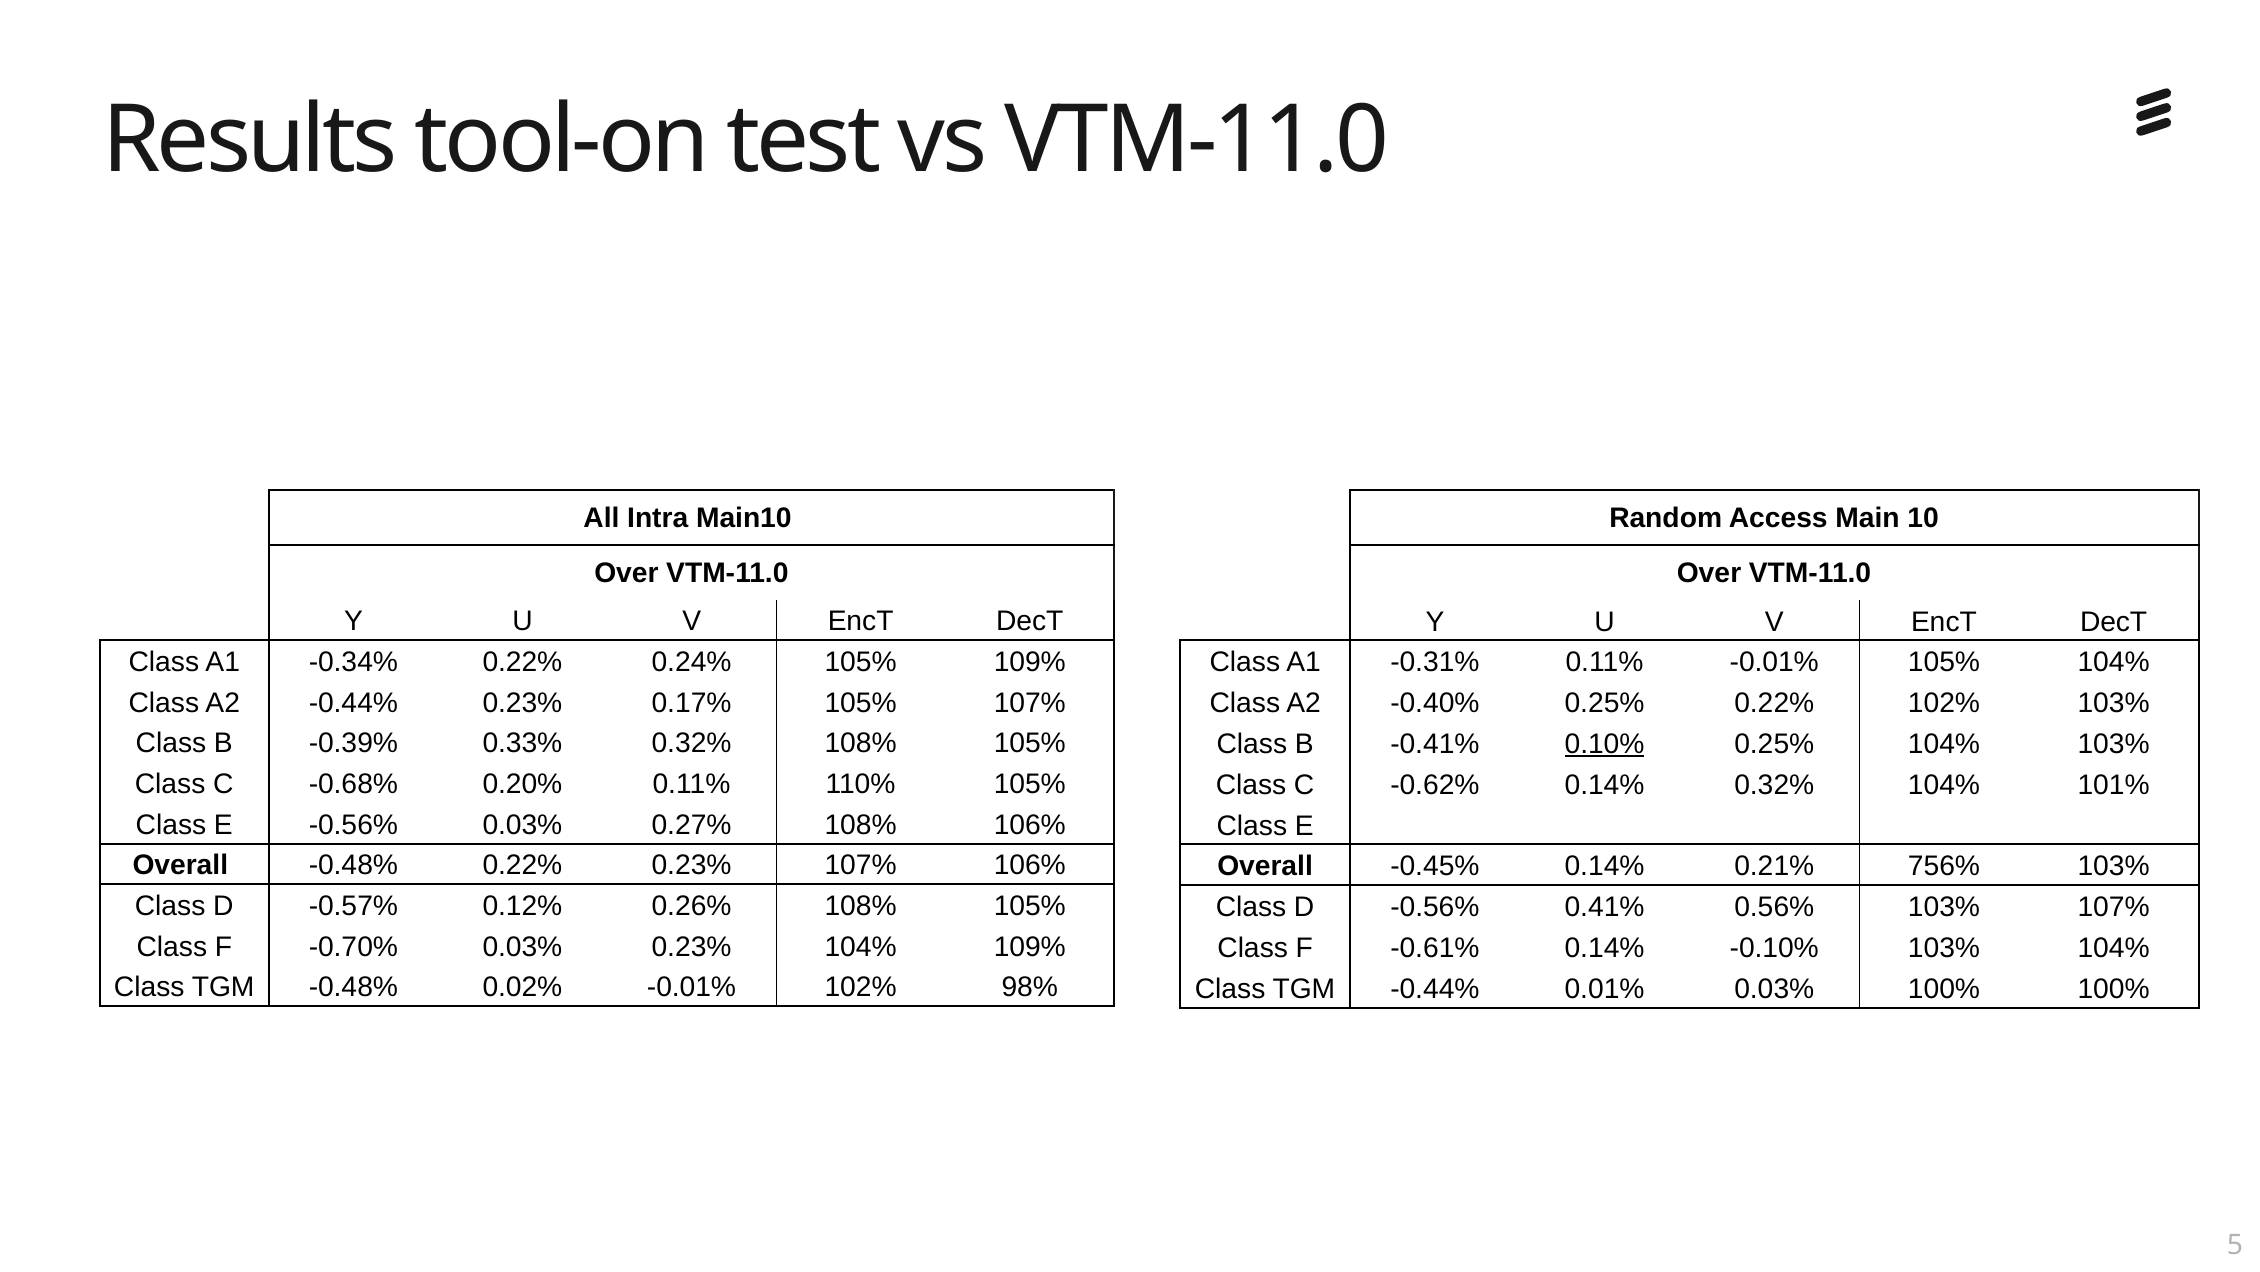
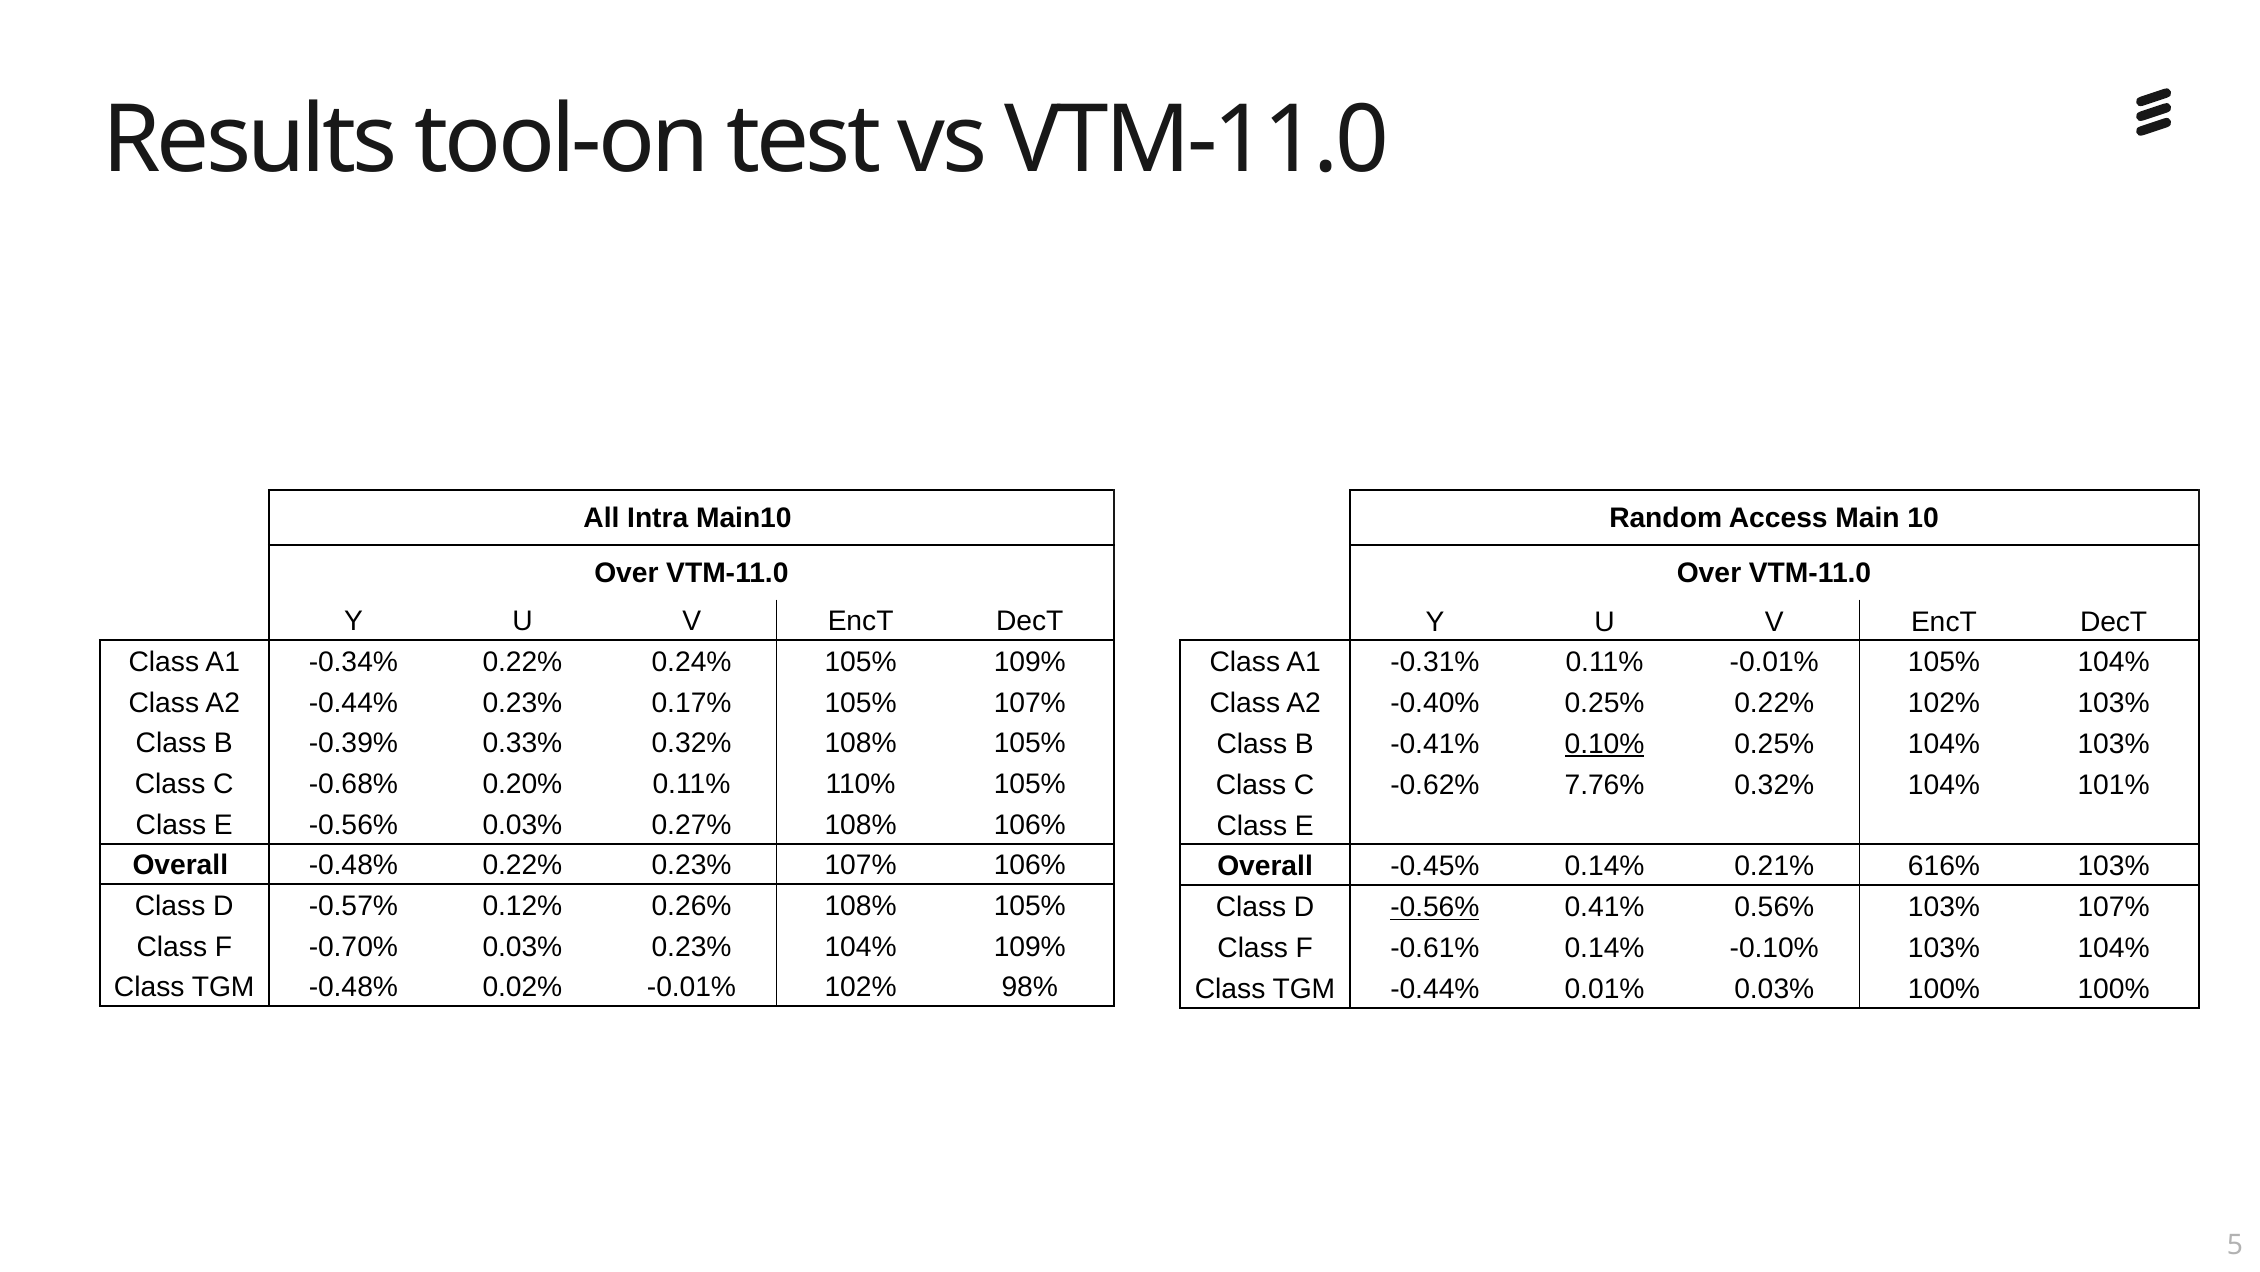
-0.62% 0.14%: 0.14% -> 7.76% (1605, 784)
756%: 756% -> 616% (1944, 866)
-0.56% underline: none -> present (1435, 907)
